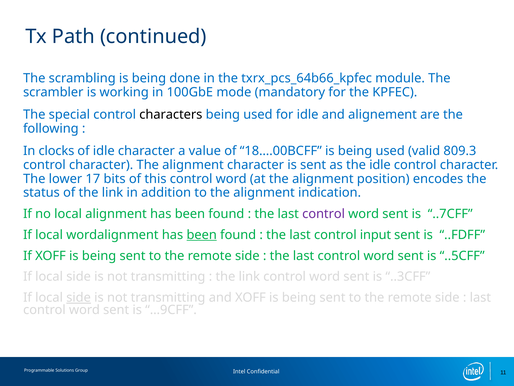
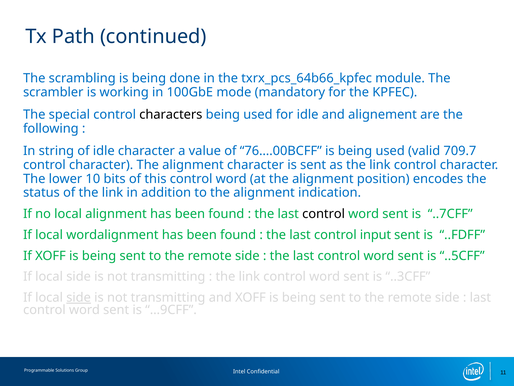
clocks: clocks -> string (56, 151)
18….00BCFF: 18….00BCFF -> 76….00BCFF (281, 151)
809.3: 809.3 -> 709.7 (460, 151)
as the idle: idle -> link (380, 165)
17: 17 -> 10 (93, 179)
control colour: purple -> black (324, 214)
been underline: present -> none (202, 235)
